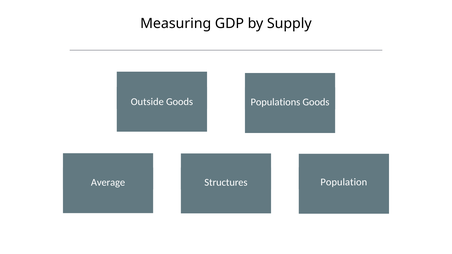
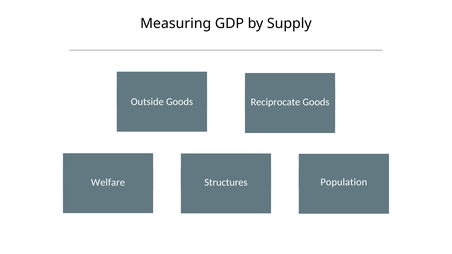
Populations: Populations -> Reciprocate (275, 102)
Average: Average -> Welfare (108, 182)
